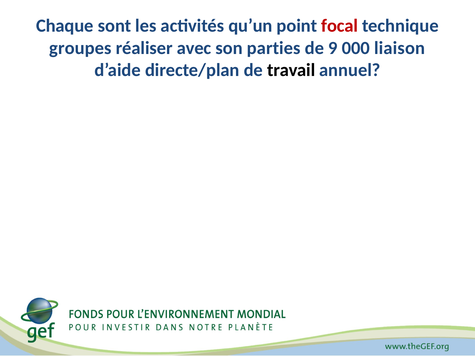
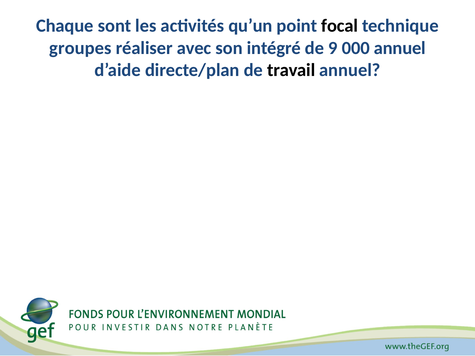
focal colour: red -> black (340, 26)
parties: parties -> intégré (274, 48)
000 liaison: liaison -> annuel (400, 48)
